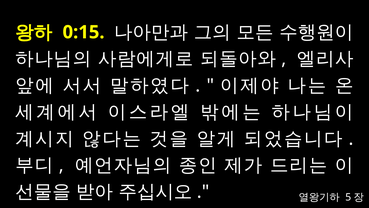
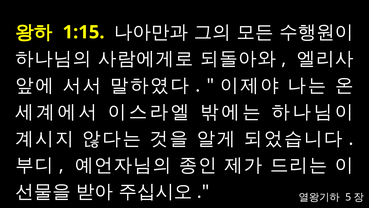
0:15: 0:15 -> 1:15 (84, 32)
